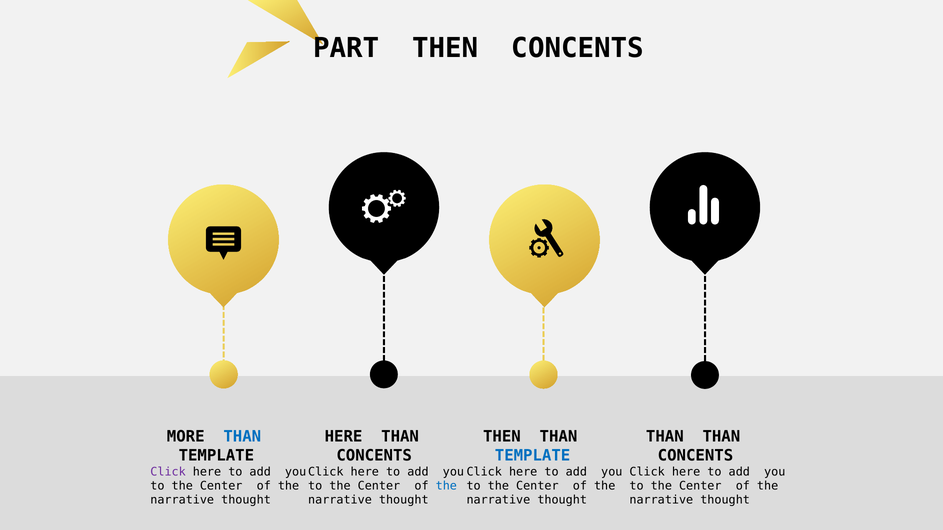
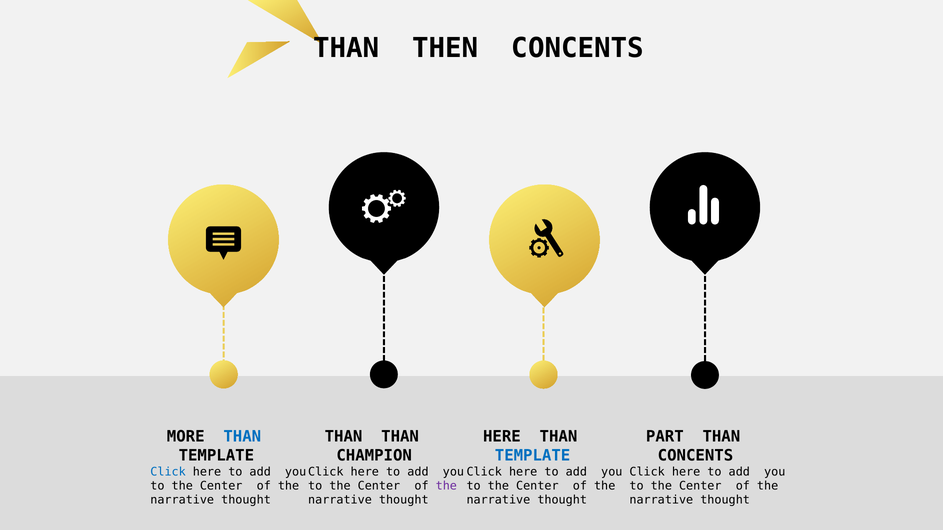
PART: PART -> THAN (346, 48)
HERE: HERE -> THAN (344, 437)
THEN: THEN -> HERE (502, 437)
THAN: THAN -> PART (665, 437)
CONCENTS: CONCENTS -> CHAMPION (374, 456)
Click colour: purple -> blue (168, 472)
the colour: blue -> purple (446, 486)
